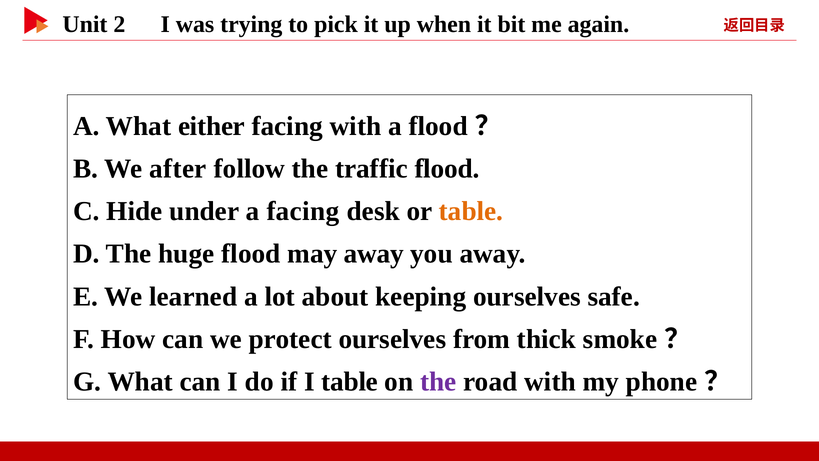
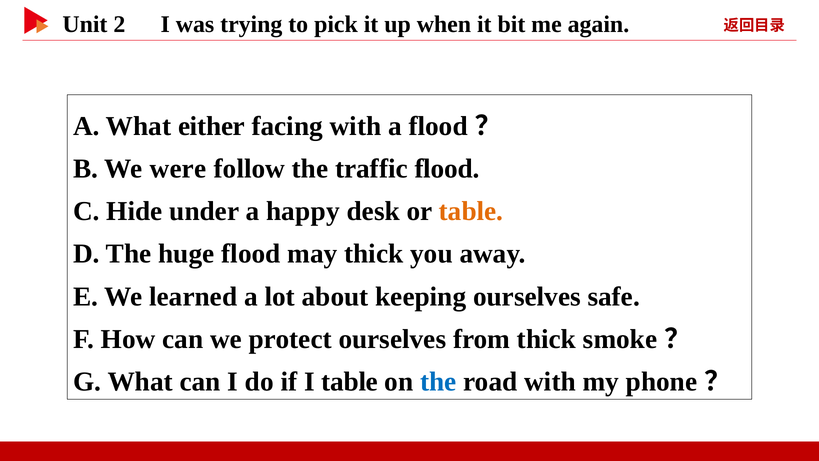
after: after -> were (178, 169)
a facing: facing -> happy (303, 211)
may away: away -> thick (374, 254)
the colour: purple -> blue (438, 382)
